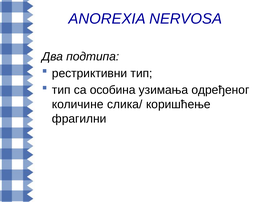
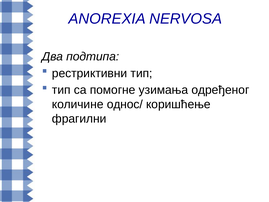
особина: особина -> помогне (113, 90)
слика/: слика/ -> однос/ (125, 104)
